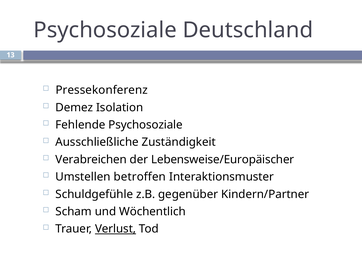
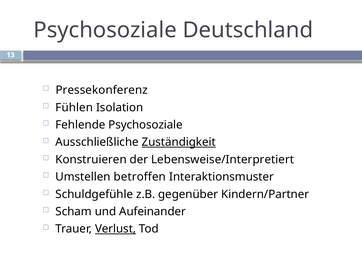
Demez: Demez -> Fühlen (74, 108)
Zuständigkeit underline: none -> present (179, 142)
Verabreichen: Verabreichen -> Konstruieren (91, 160)
Lebensweise/Europäischer: Lebensweise/Europäischer -> Lebensweise/Interpretiert (223, 160)
Wöchentlich: Wöchentlich -> Aufeinander (152, 212)
